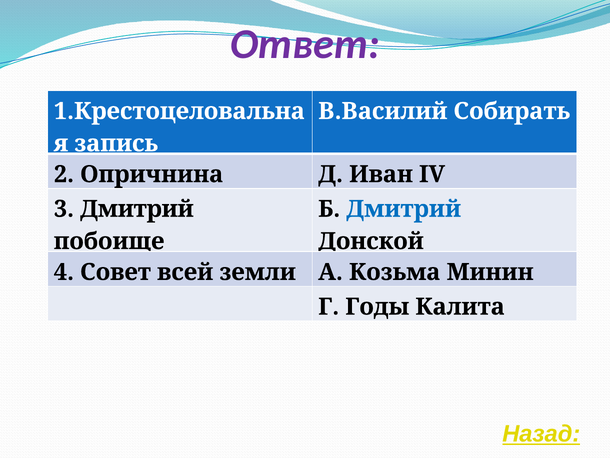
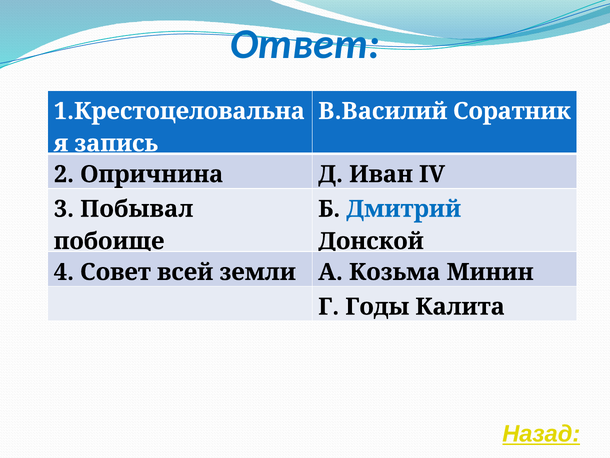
Ответ colour: purple -> blue (305, 44)
Собирать: Собирать -> Соратник (512, 111)
3 Дмитрий: Дмитрий -> Побывал (137, 209)
